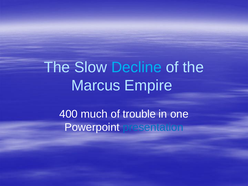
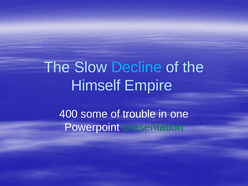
Marcus: Marcus -> Himself (96, 86)
much: much -> some (94, 114)
presentation colour: blue -> green (153, 127)
